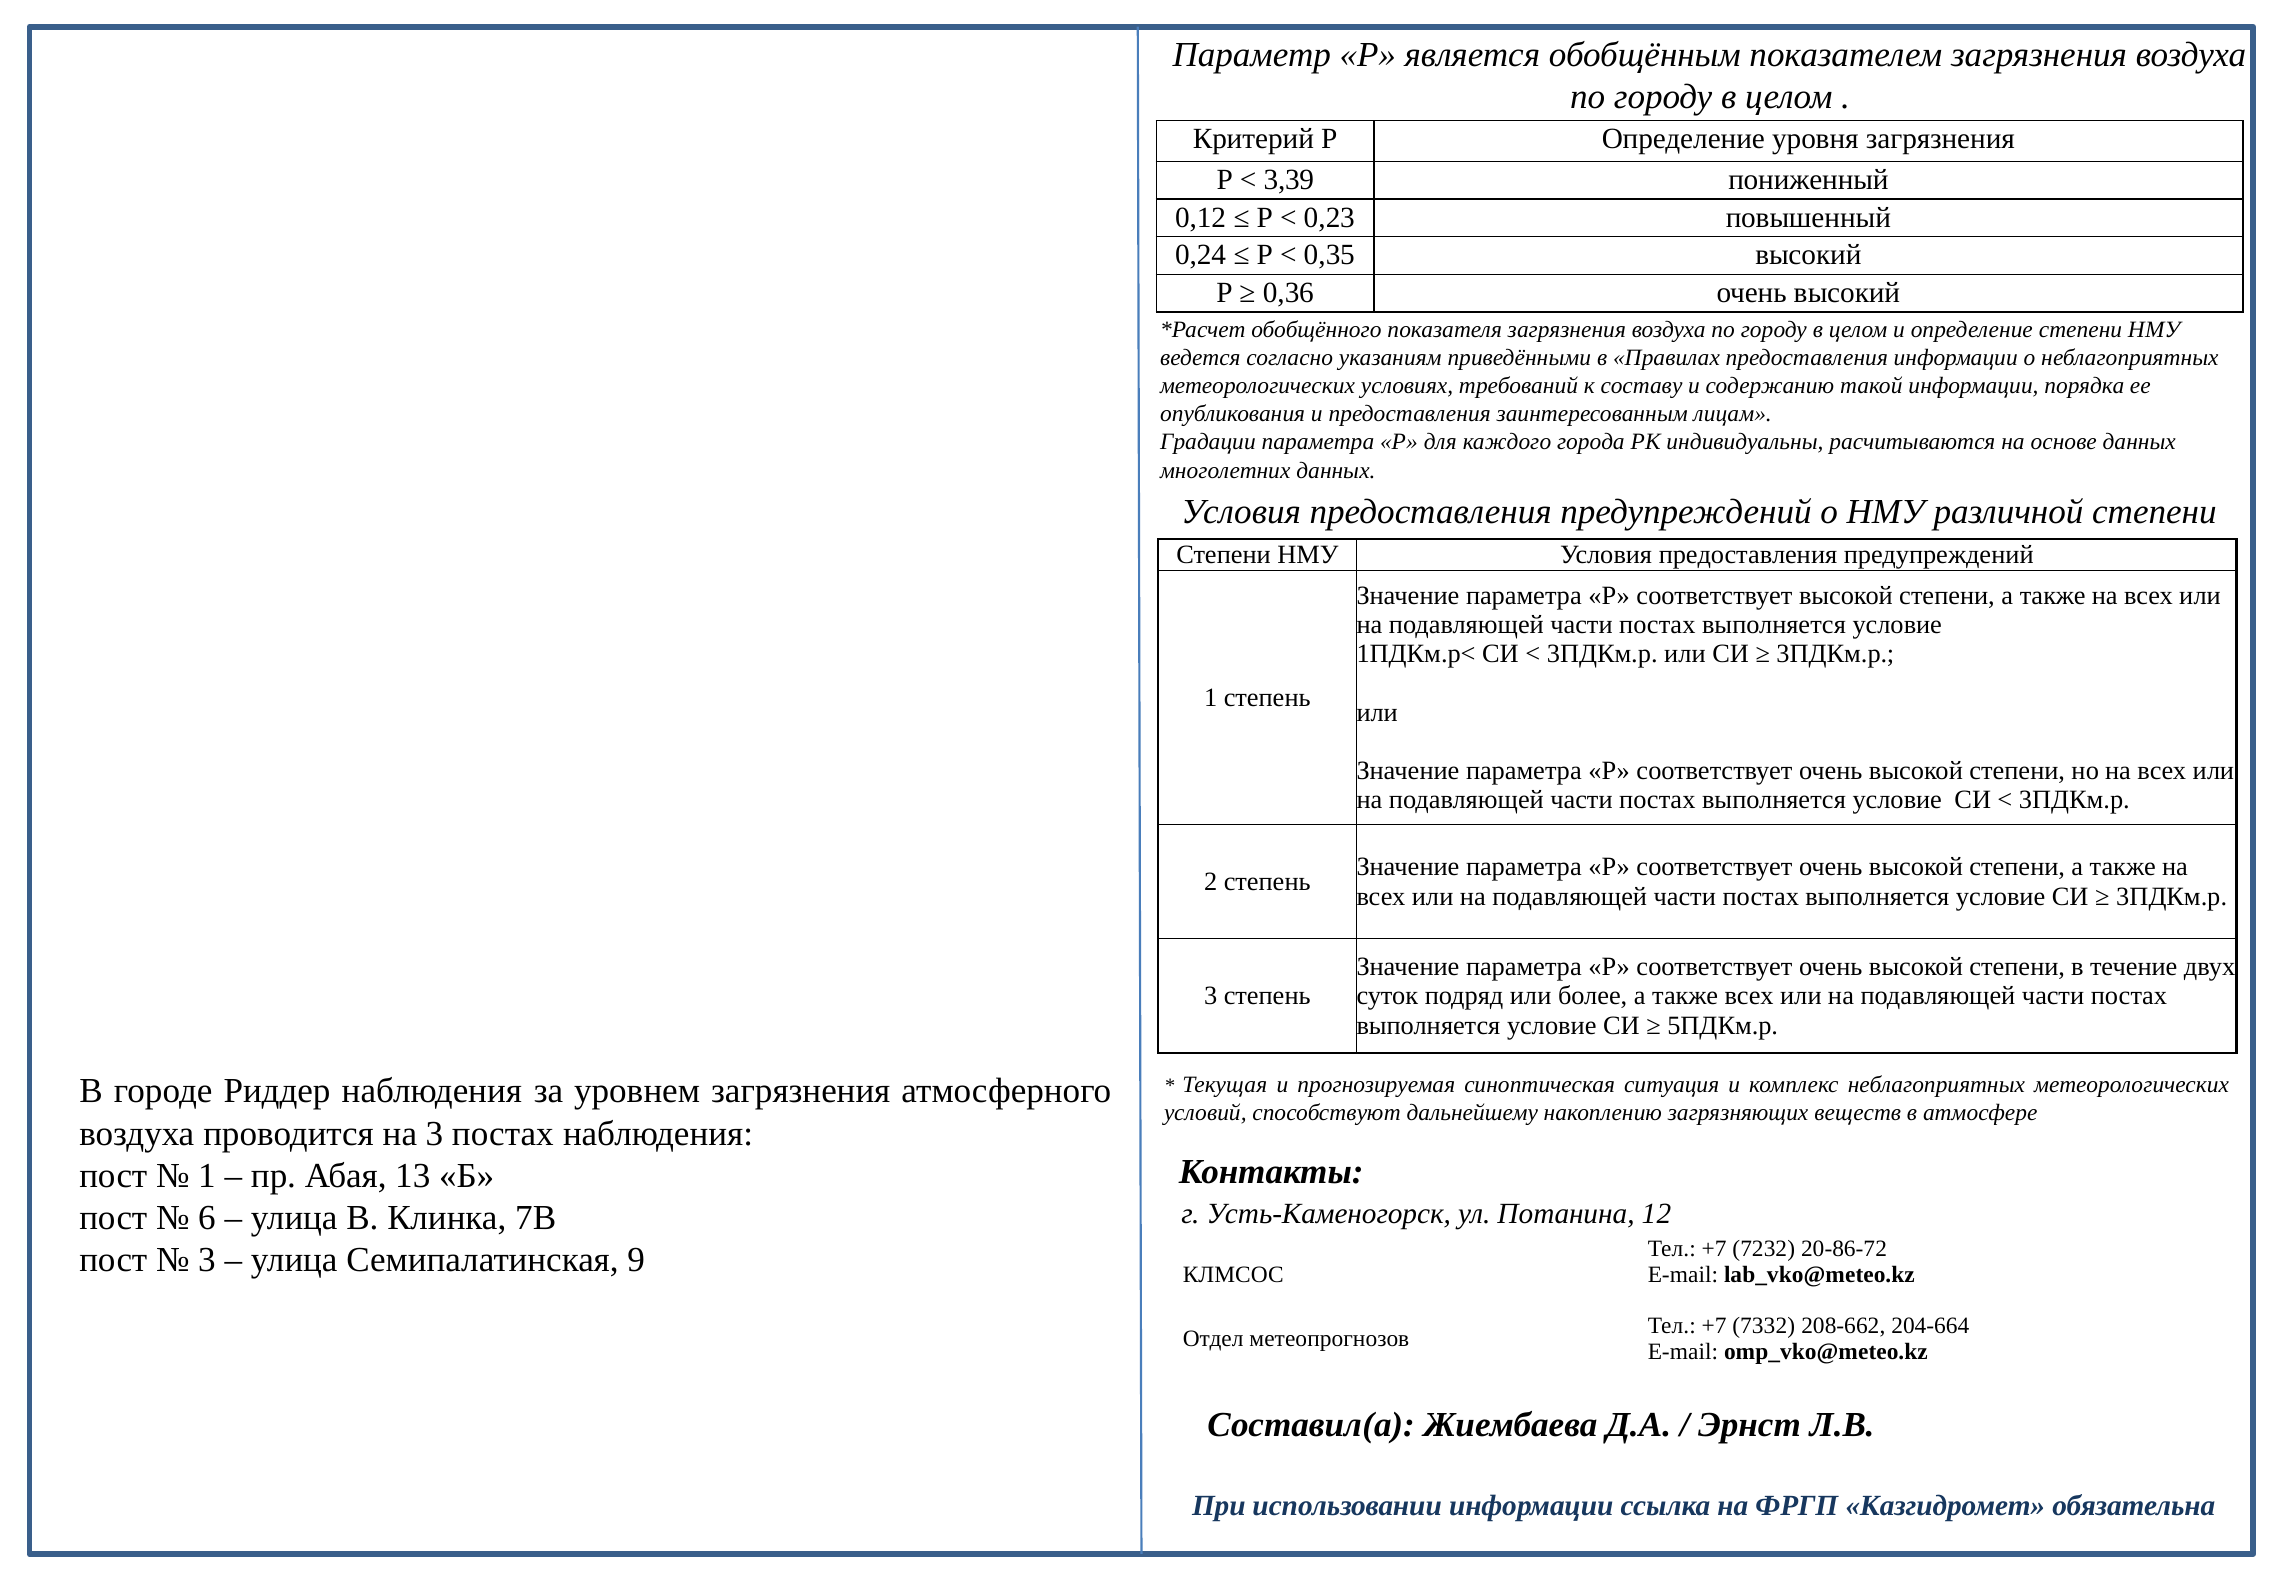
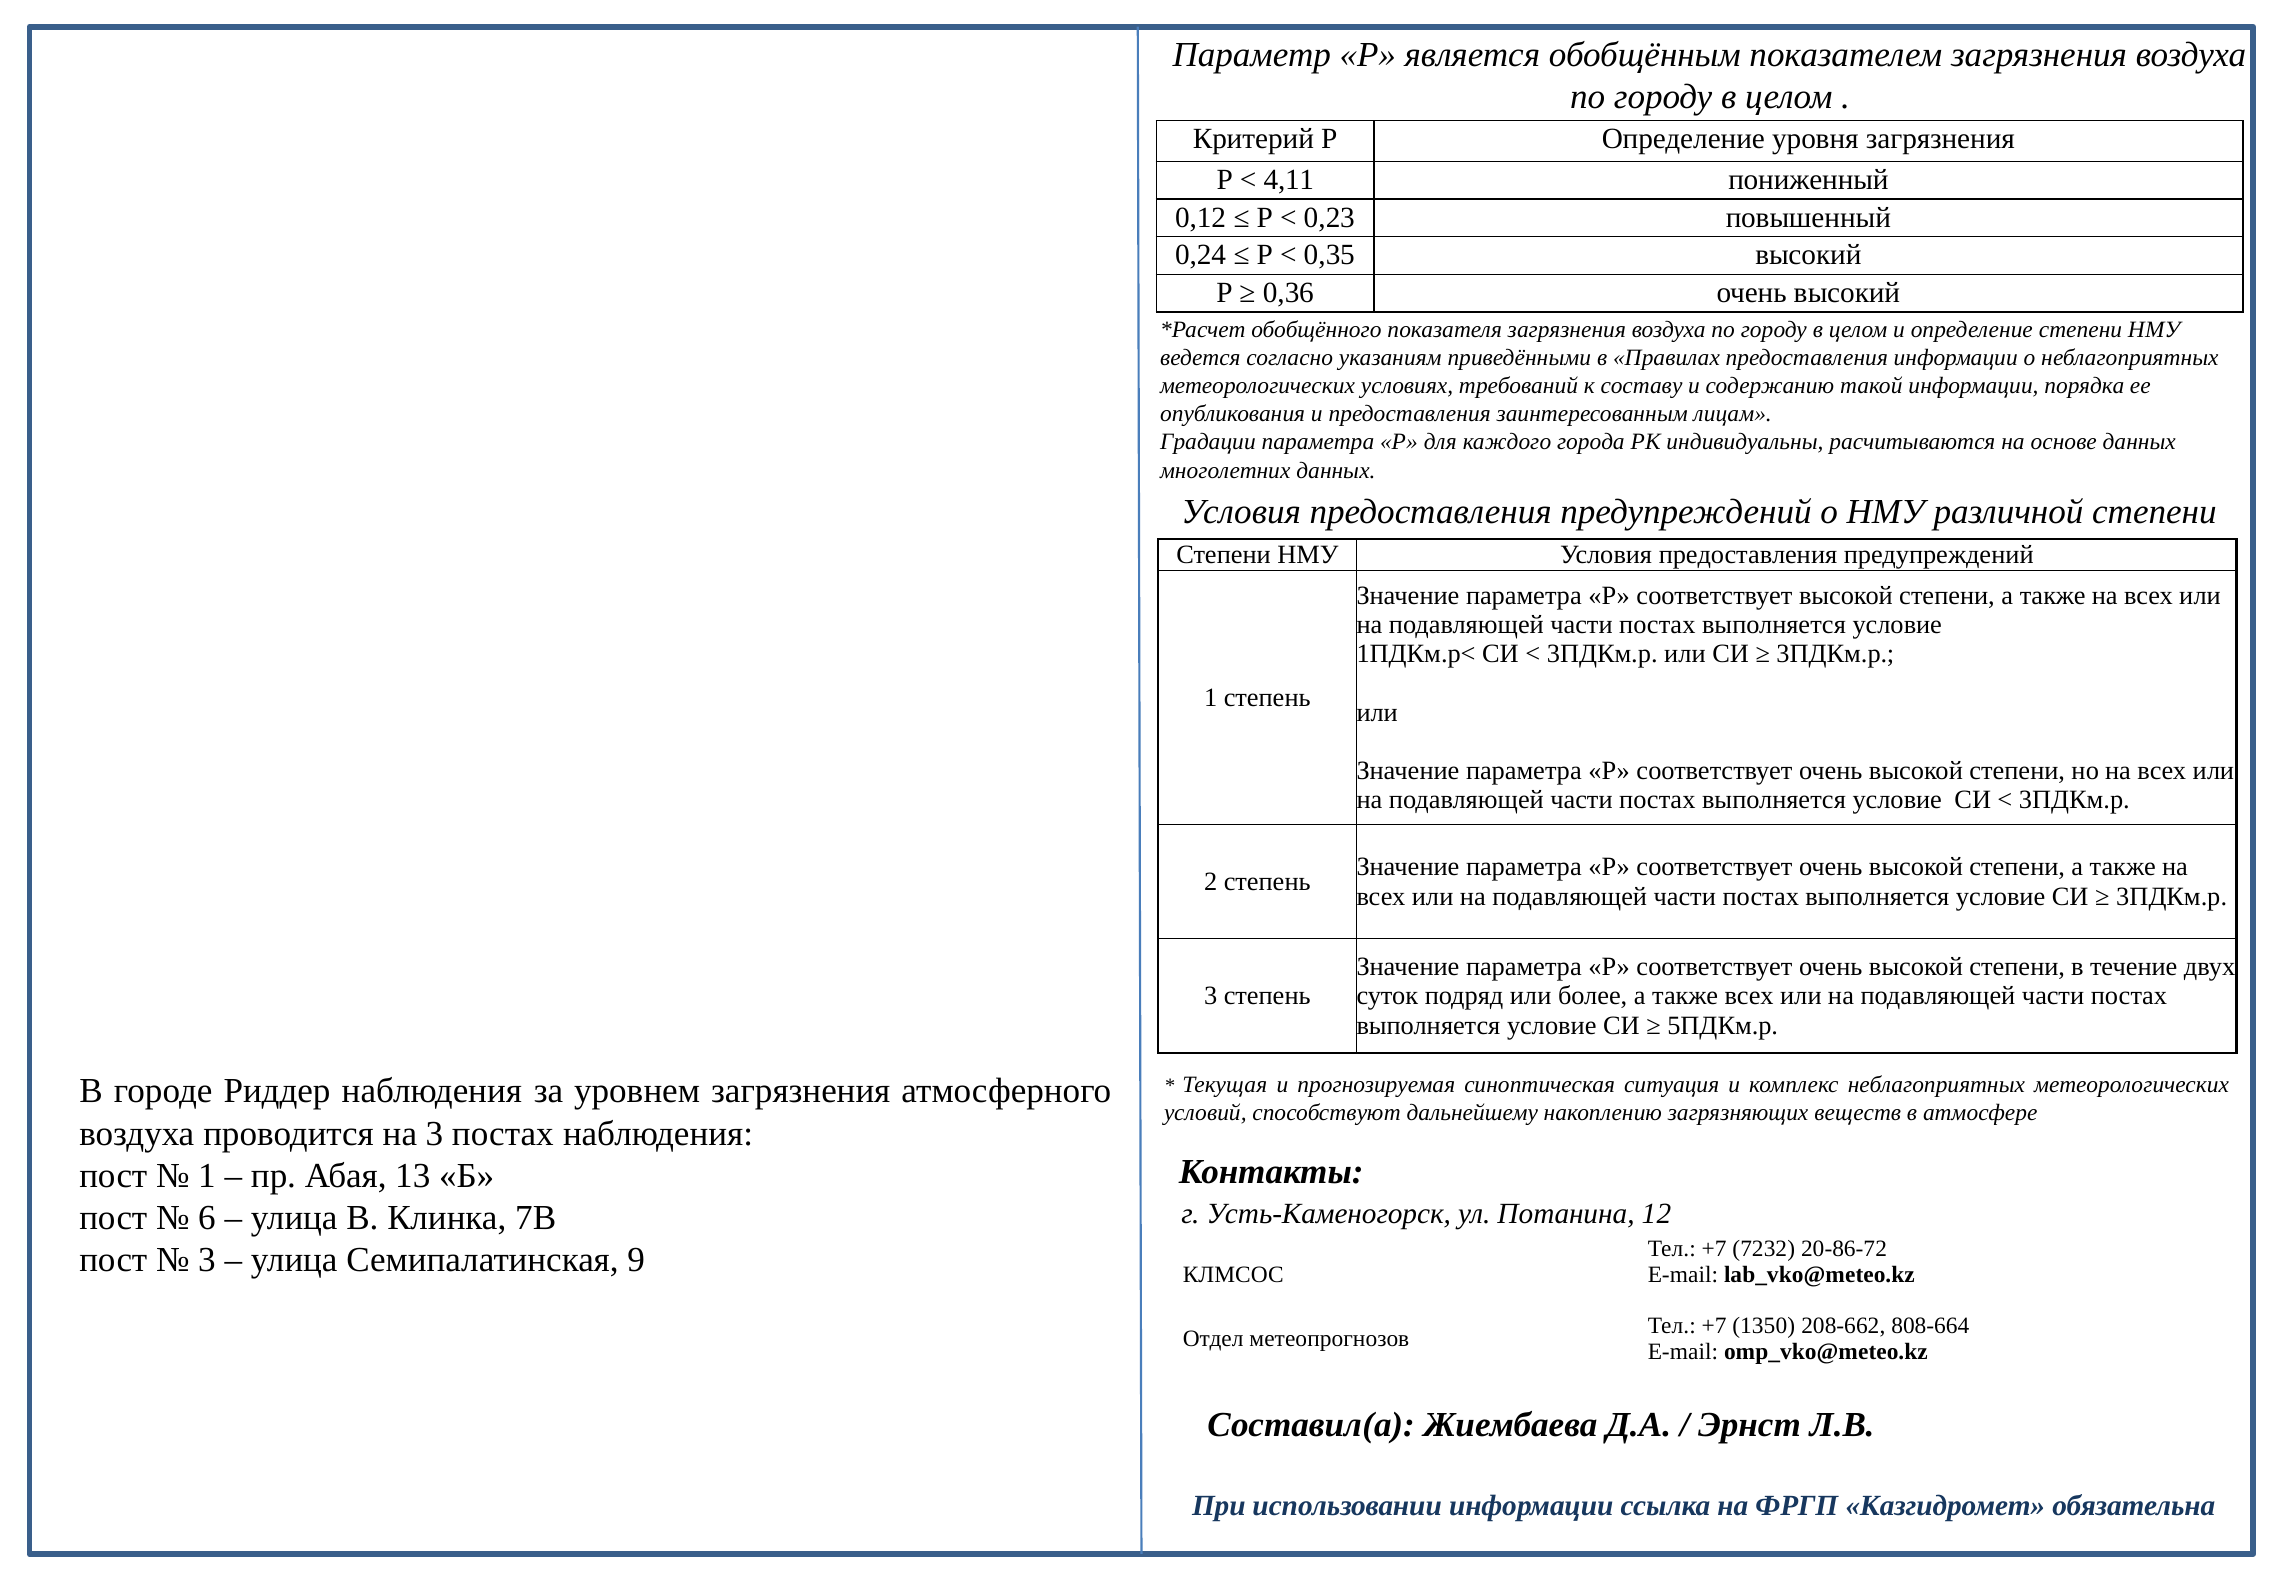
3,39: 3,39 -> 4,11 (1289, 180)
7332: 7332 -> 1350 (1764, 1325)
204-664: 204-664 -> 808-664 (1930, 1325)
